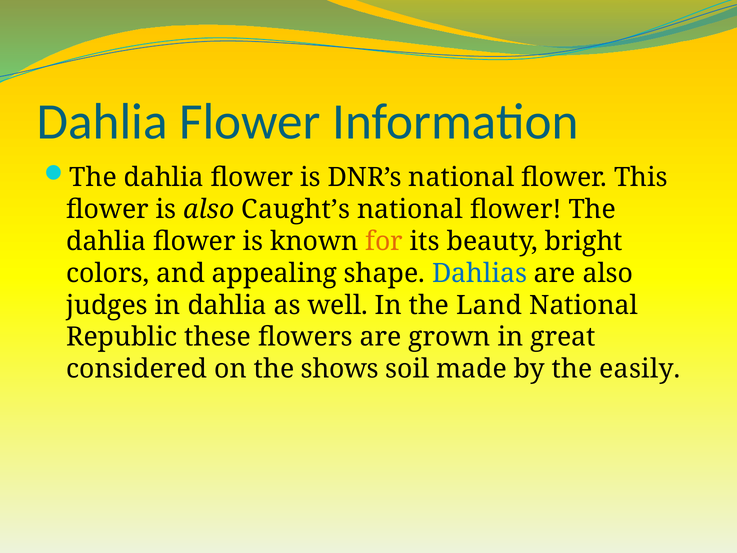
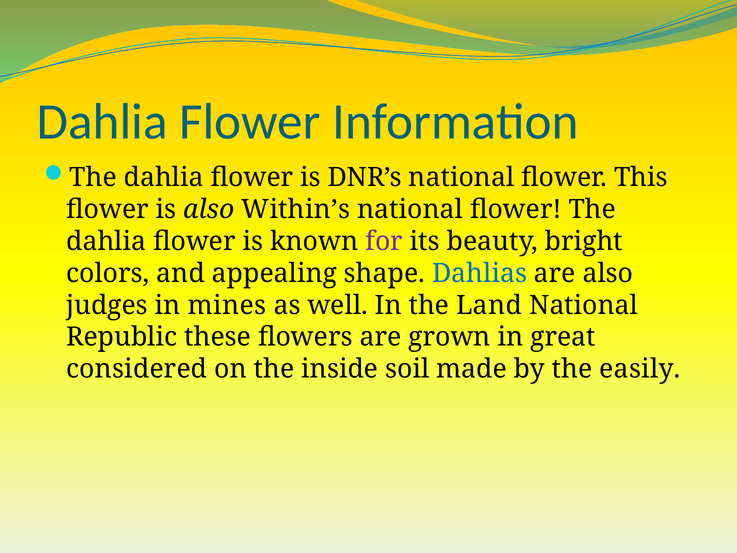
Caught’s: Caught’s -> Within’s (296, 209)
for colour: orange -> purple (384, 241)
in dahlia: dahlia -> mines (227, 305)
shows: shows -> inside (340, 369)
